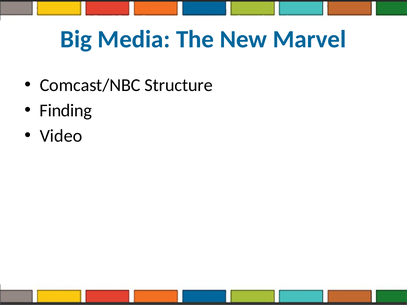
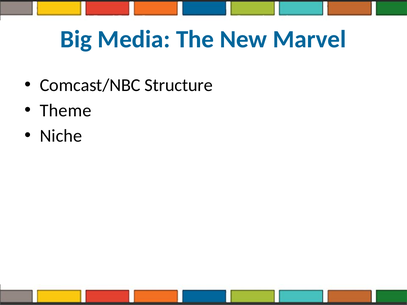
Finding: Finding -> Theme (66, 111)
Video: Video -> Niche (61, 136)
